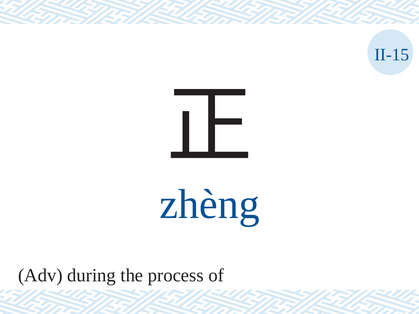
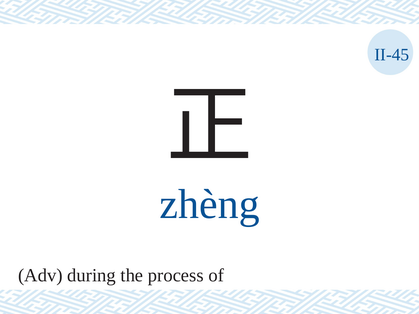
II-15: II-15 -> II-45 (392, 55)
